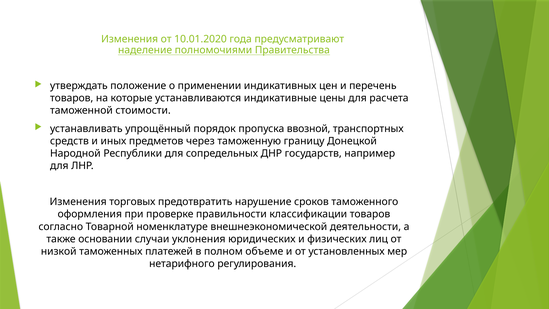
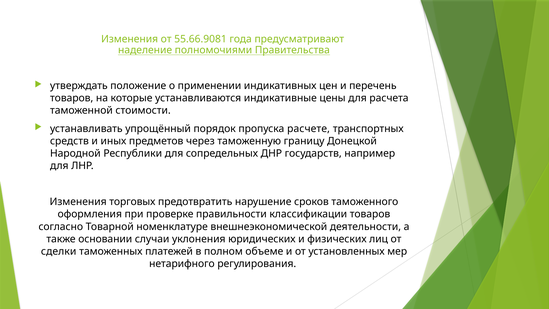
10.01.2020: 10.01.2020 -> 55.66.9081 (201, 39)
ввозной: ввозной -> расчете (309, 129)
низкой: низкой -> сделки (59, 251)
